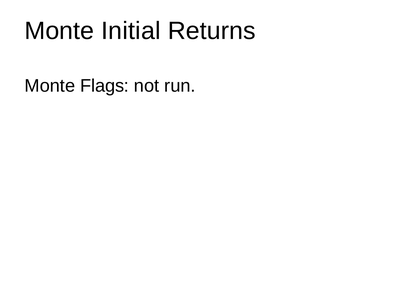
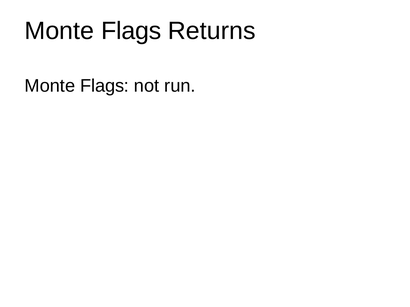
Initial: Initial -> Flags (131, 31)
